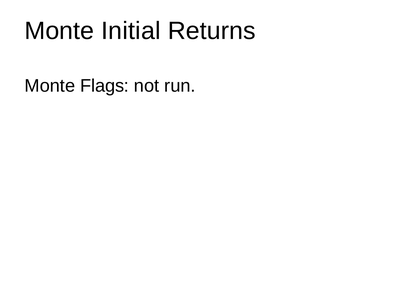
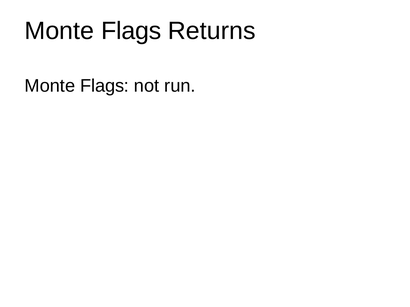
Initial: Initial -> Flags (131, 31)
